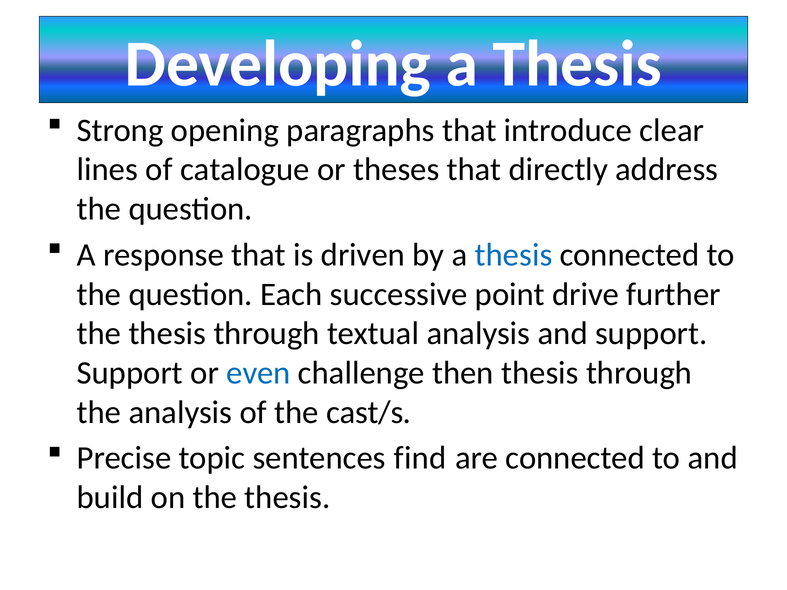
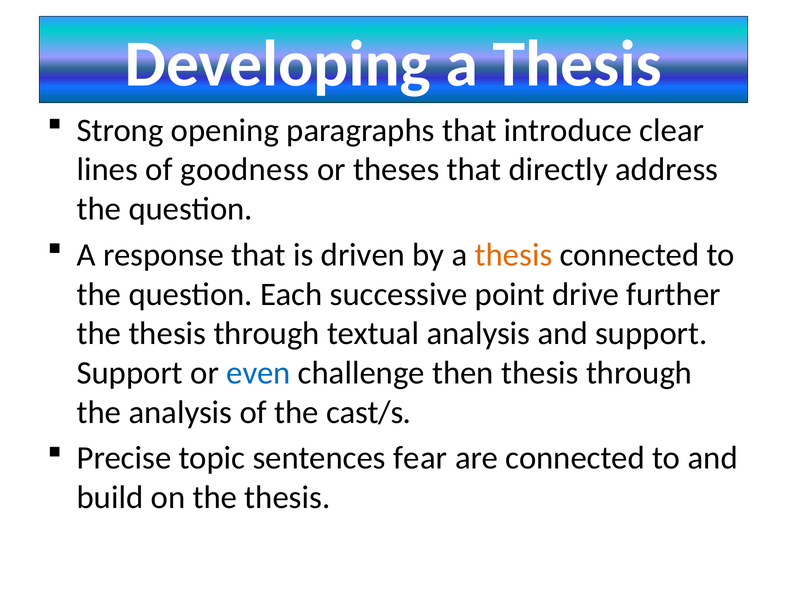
catalogue: catalogue -> goodness (245, 170)
thesis colour: blue -> orange (514, 255)
find: find -> fear (420, 458)
